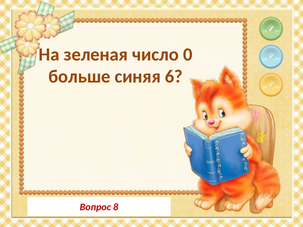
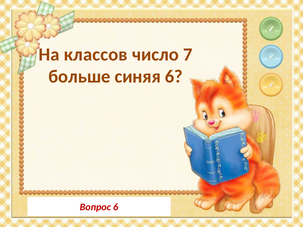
зеленая: зеленая -> классов (96, 54)
0: 0 -> 7 (188, 54)
Вопрос 8: 8 -> 6 (116, 207)
